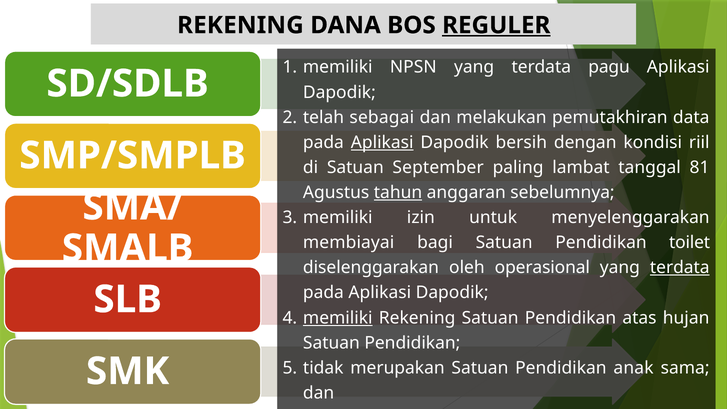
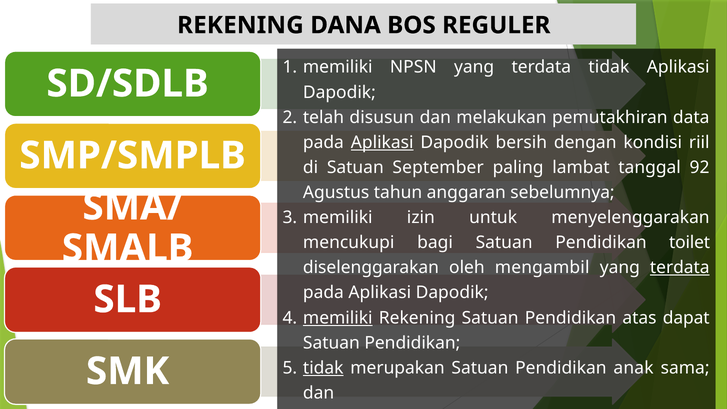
REGULER underline: present -> none (496, 25)
terdata pagu: pagu -> tidak (609, 67)
sebagai: sebagai -> disusun (382, 117)
81: 81 -> 92 (700, 167)
tahun underline: present -> none (398, 192)
membiayai: membiayai -> mencukupi (349, 243)
operasional: operasional -> mengambil (542, 268)
hujan: hujan -> dapat (686, 318)
tidak underline: none -> present (323, 368)
